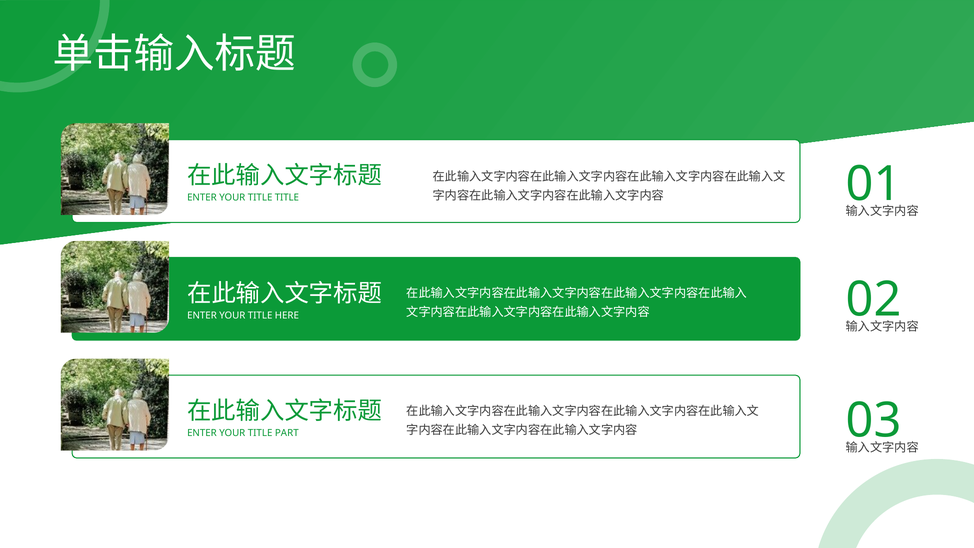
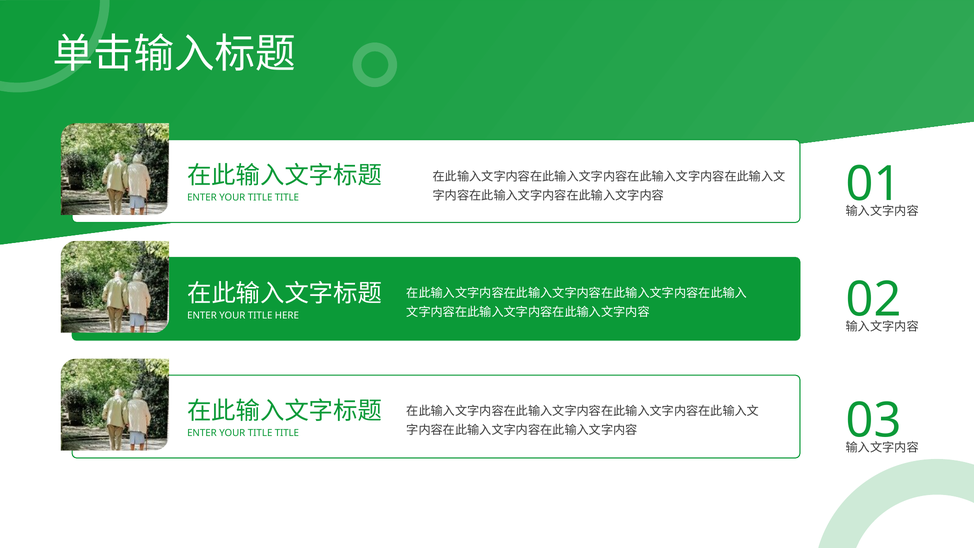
PART: PART -> TITLE (287, 433)
